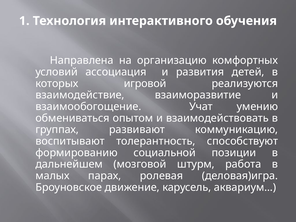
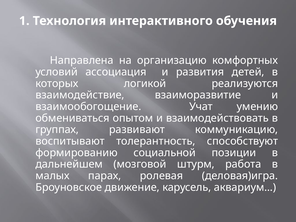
игровой: игровой -> логикой (145, 83)
